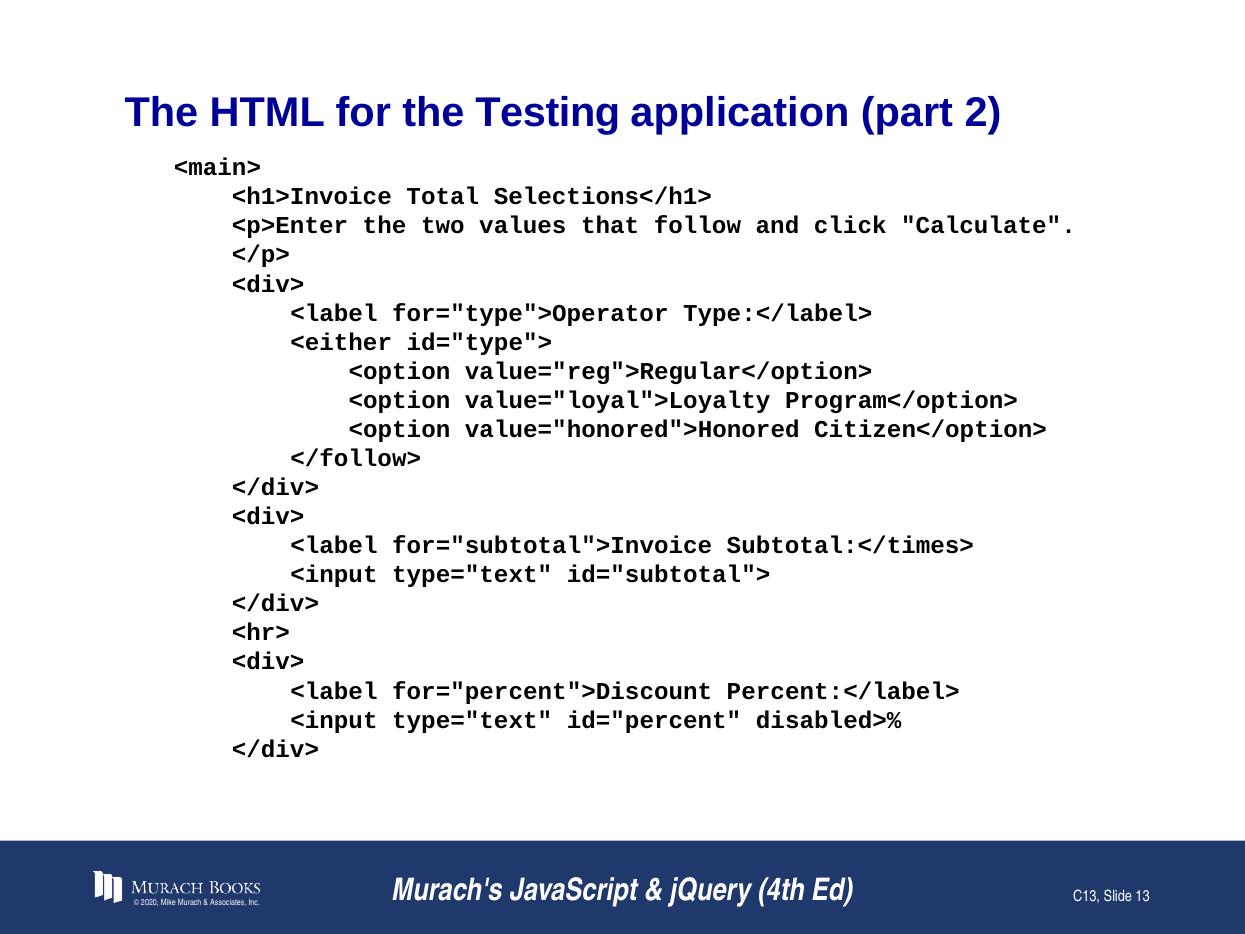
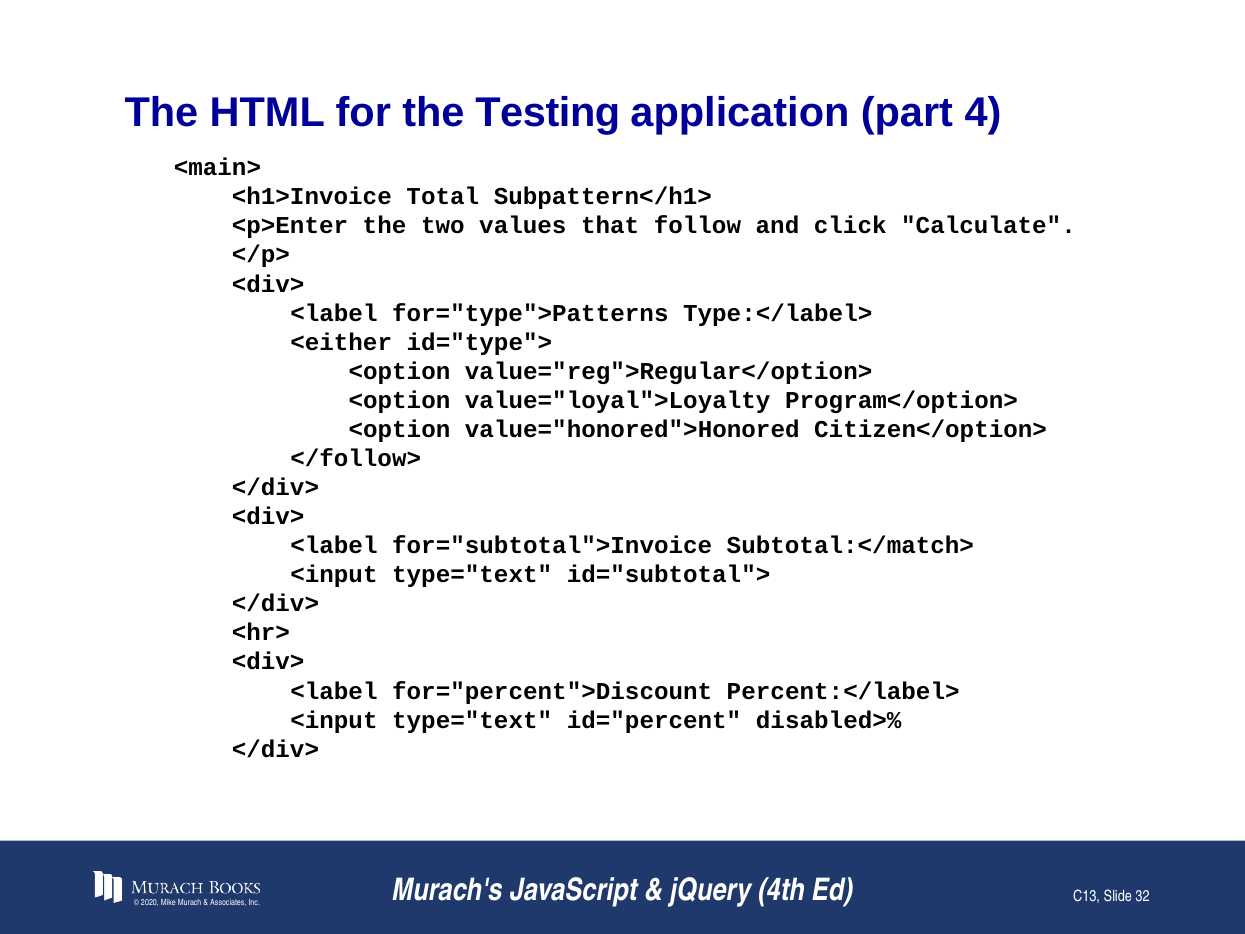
2: 2 -> 4 (983, 113)
Selections</h1>: Selections</h1> -> Subpattern</h1> (603, 197)
for="type">Operator: for="type">Operator -> for="type">Patterns (530, 313)
Subtotal:</times>: Subtotal:</times> -> Subtotal:</match> (850, 546)
13: 13 -> 32 (1143, 896)
